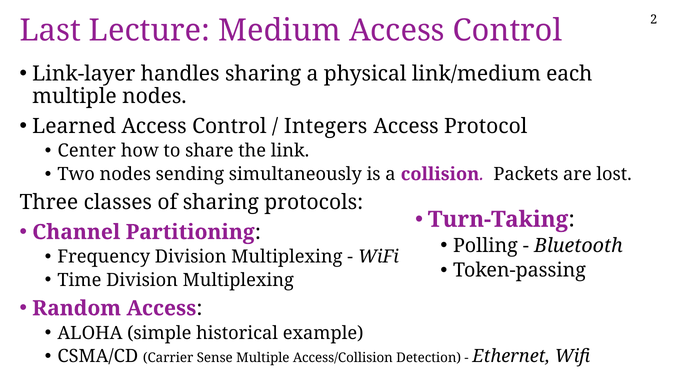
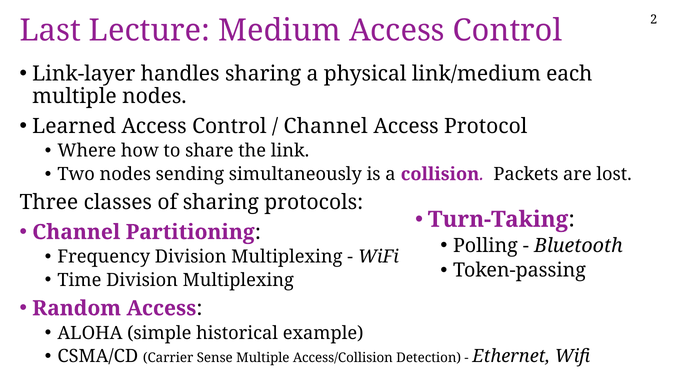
Integers: Integers -> Channel (326, 126)
Center: Center -> Where (87, 151)
